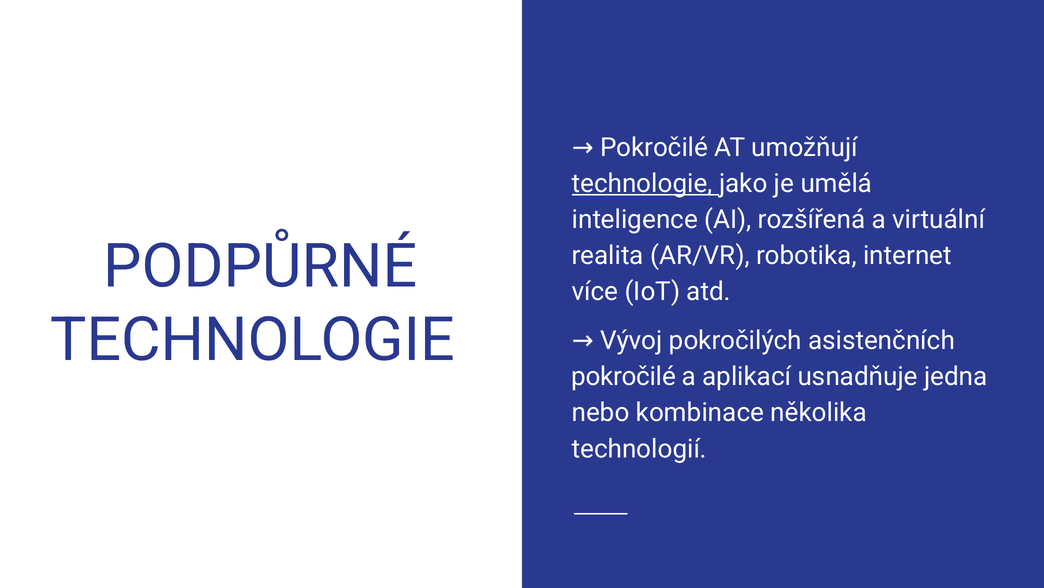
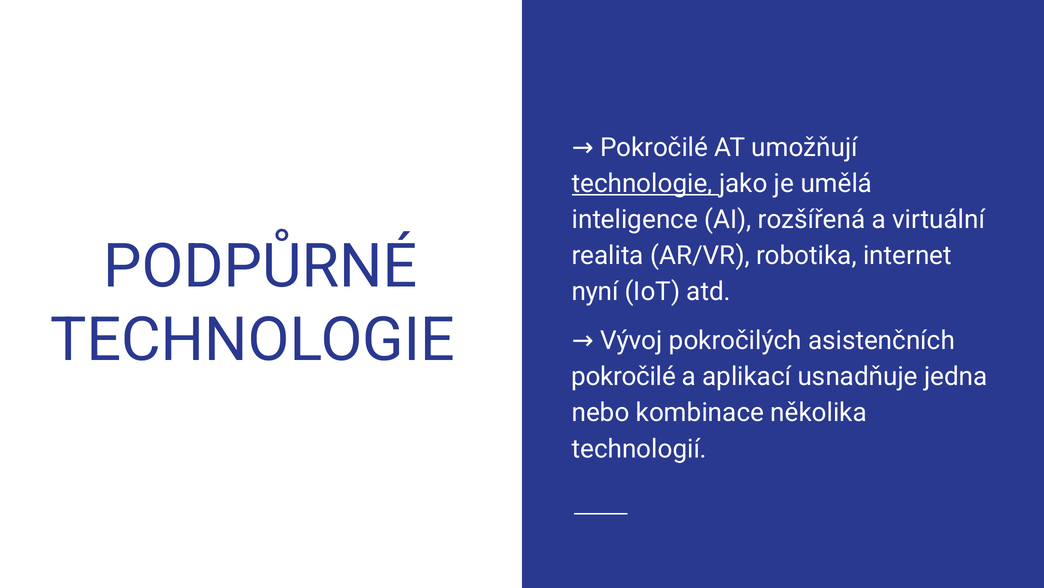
více: více -> nyní (595, 291)
